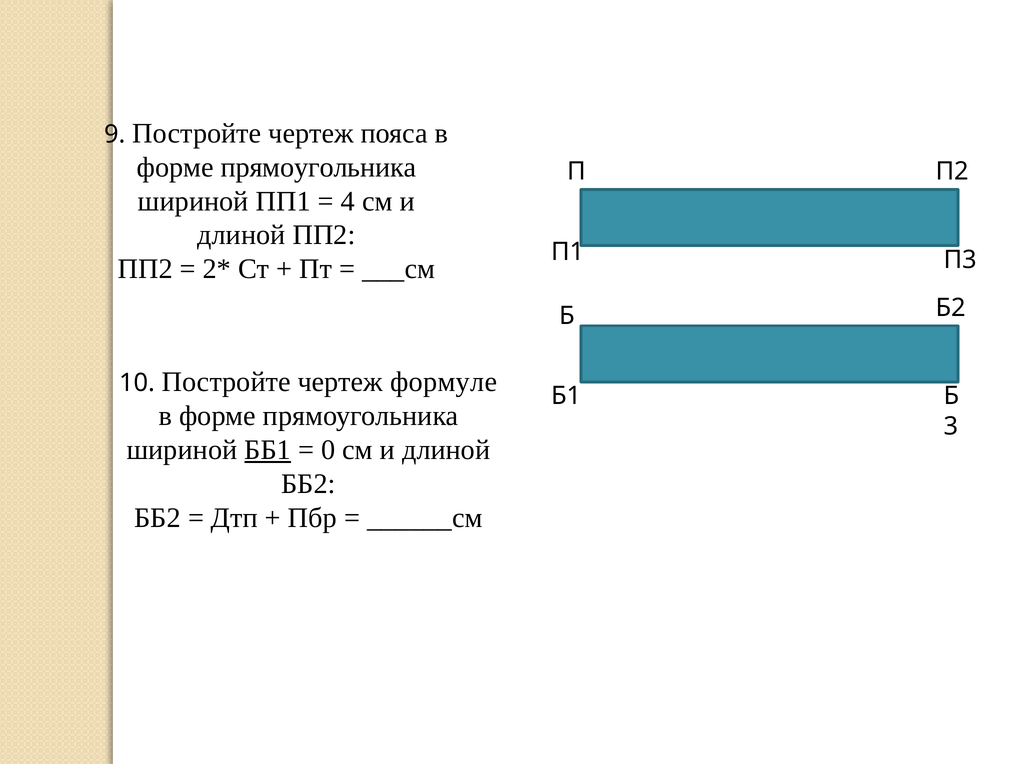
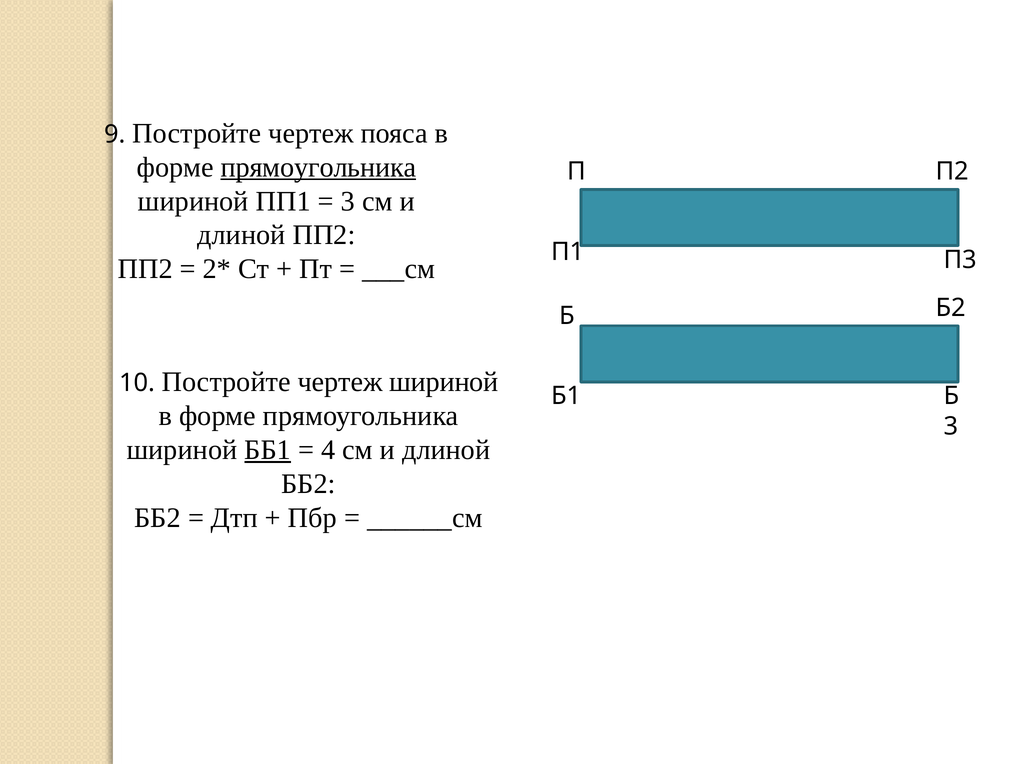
прямоугольника underline: none -> present (318, 167)
4: 4 -> 3 (348, 201)
чертеж формуле: формуле -> шириной (444, 382)
0: 0 -> 4 (328, 450)
